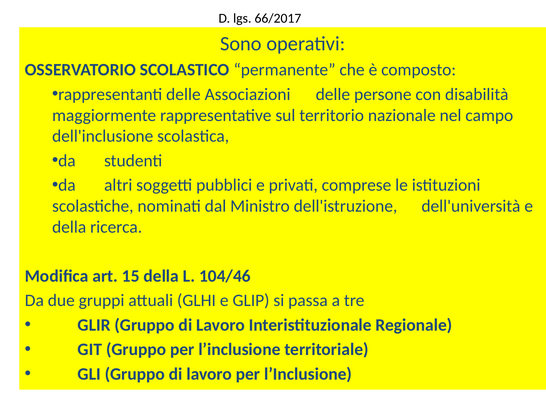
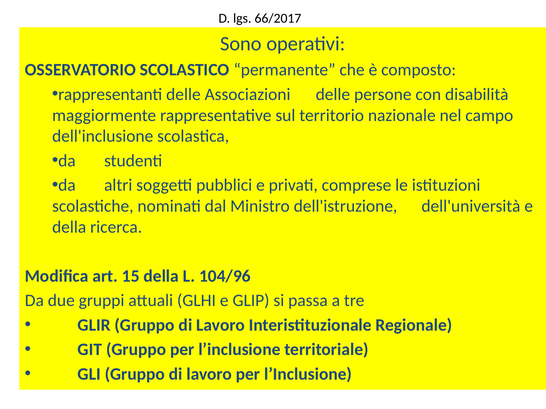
104/46: 104/46 -> 104/96 (225, 276)
